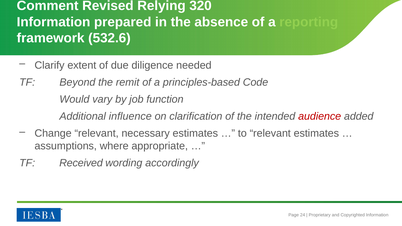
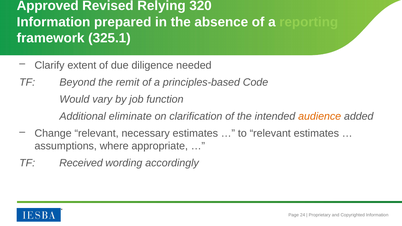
Comment: Comment -> Approved (48, 6)
532.6: 532.6 -> 325.1 (109, 38)
influence: influence -> eliminate (130, 116)
audience colour: red -> orange (320, 116)
